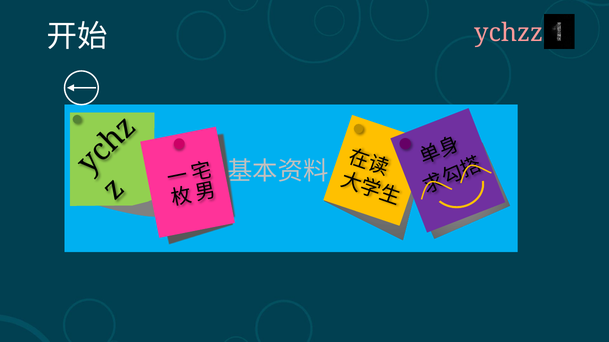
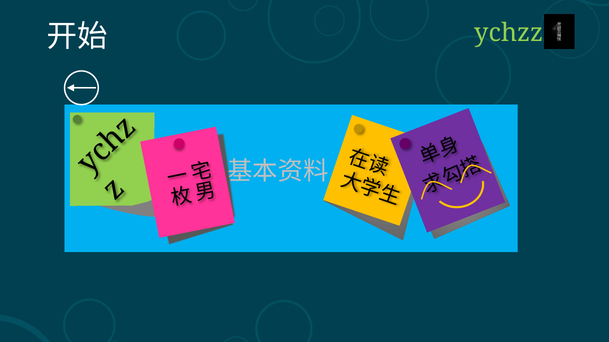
ychzz colour: pink -> light green (509, 33)
